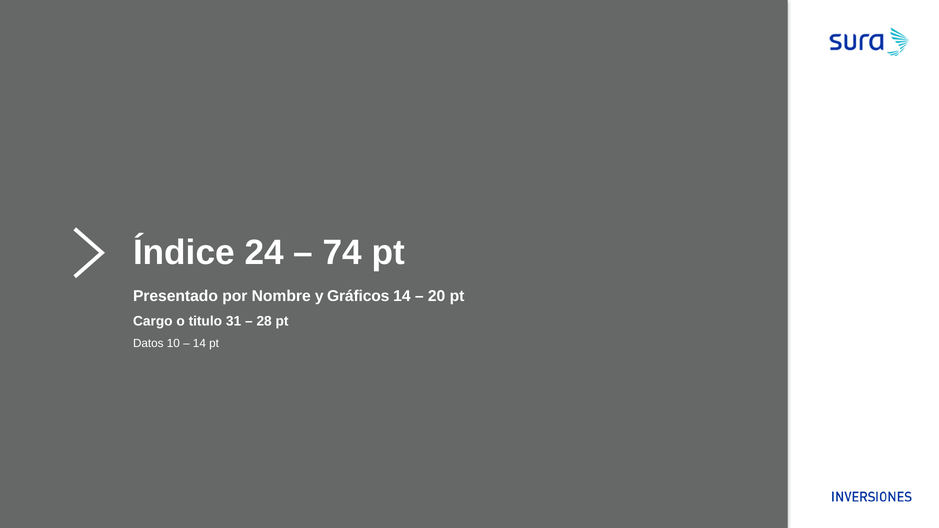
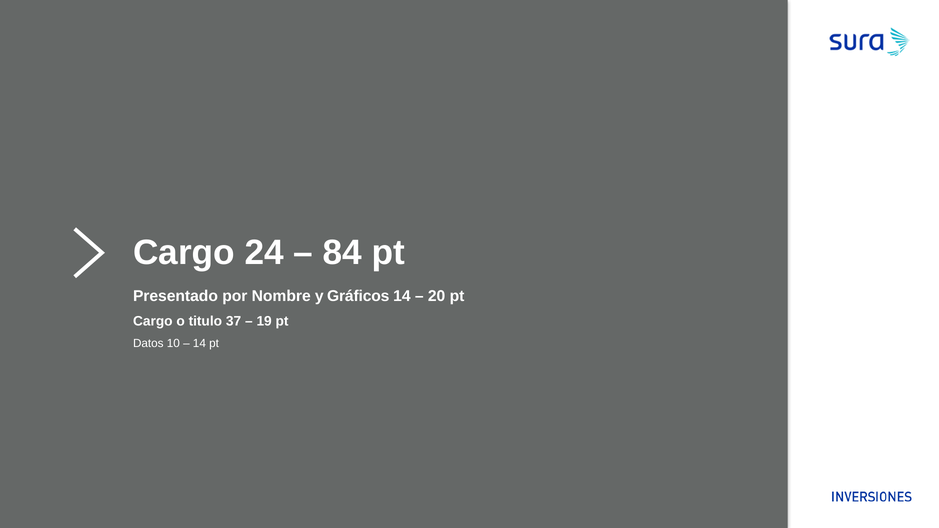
Índice: Índice -> Cargo (184, 253)
74: 74 -> 84 (342, 253)
31: 31 -> 37 (234, 322)
28: 28 -> 19 (264, 322)
